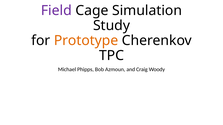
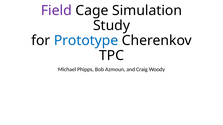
Prototype colour: orange -> blue (86, 41)
